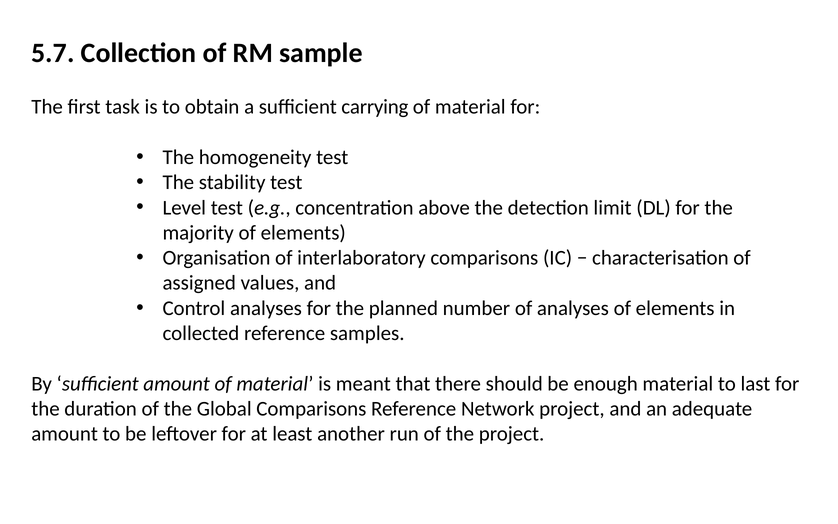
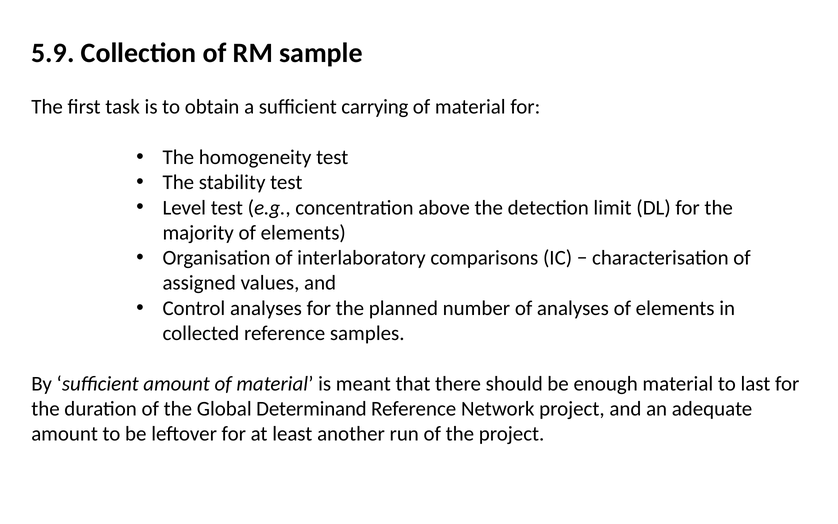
5.7: 5.7 -> 5.9 (53, 53)
Global Comparisons: Comparisons -> Determinand (311, 409)
